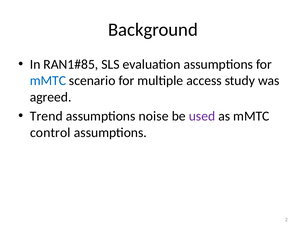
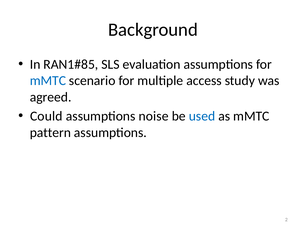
Trend: Trend -> Could (46, 116)
used colour: purple -> blue (202, 116)
control: control -> pattern (50, 132)
